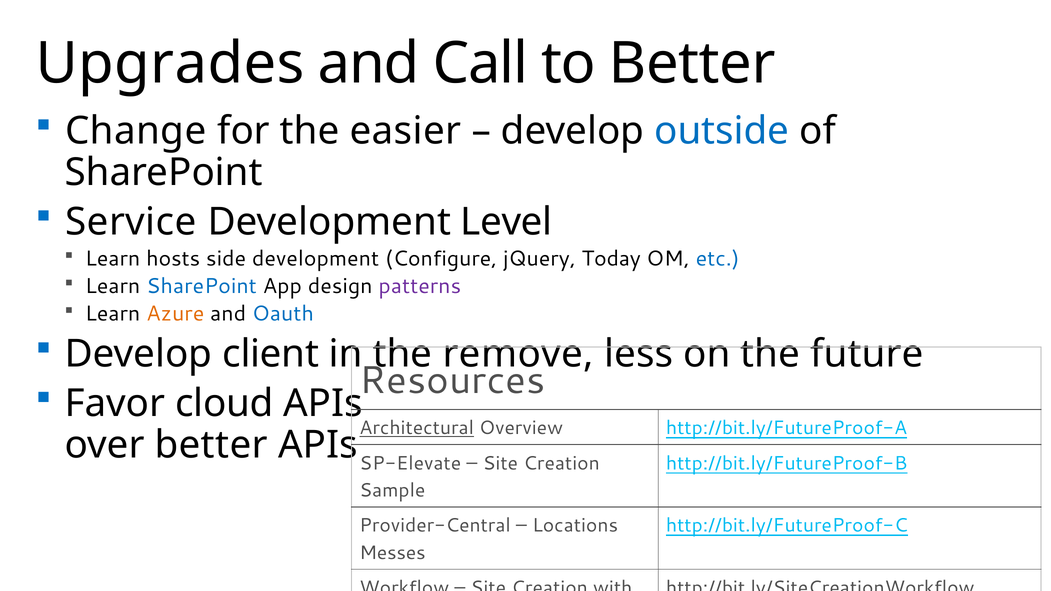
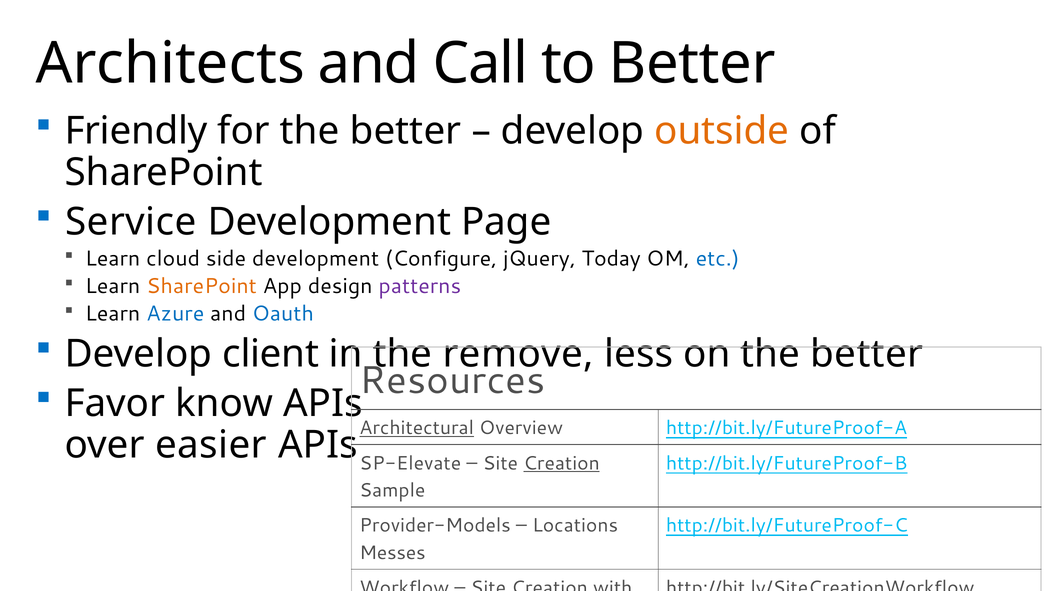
Upgrades: Upgrades -> Architects (170, 64)
Change: Change -> Friendly (136, 131)
for the easier: easier -> better (406, 131)
outside colour: blue -> orange (722, 131)
Level: Level -> Page (506, 222)
hosts: hosts -> cloud (173, 259)
SharePoint colour: blue -> orange (202, 286)
Azure colour: orange -> blue (175, 314)
on the future: future -> better (867, 354)
cloud: cloud -> know (224, 403)
over better: better -> easier (211, 445)
Creation underline: none -> present (561, 463)
Provider-Central: Provider-Central -> Provider-Models (435, 526)
